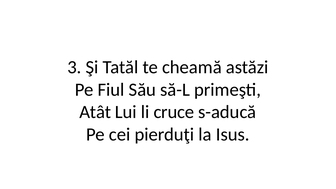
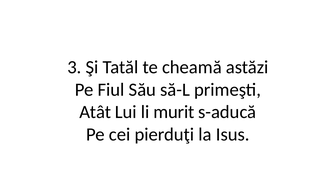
cruce: cruce -> murit (174, 112)
